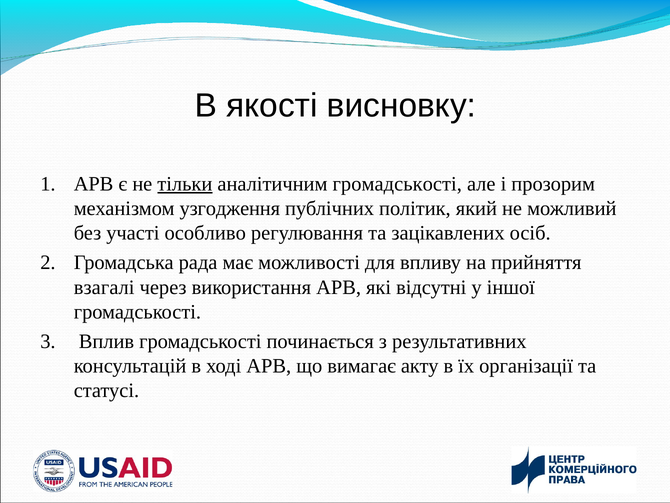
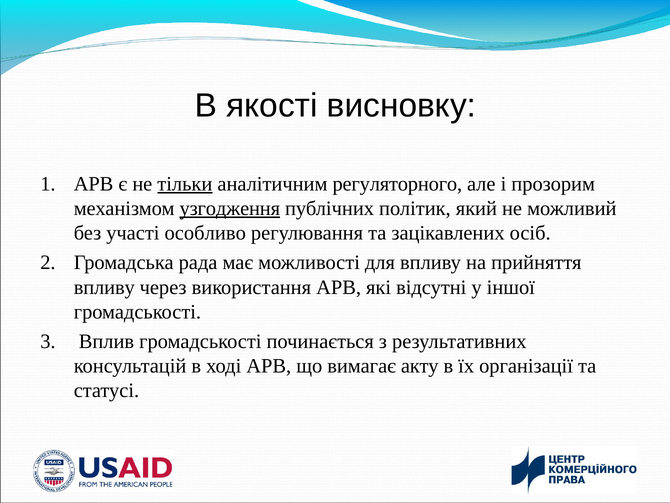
аналітичним громадськості: громадськості -> регуляторного (397, 184)
узгодження underline: none -> present (230, 208)
взагалі: взагалі -> впливу (104, 287)
